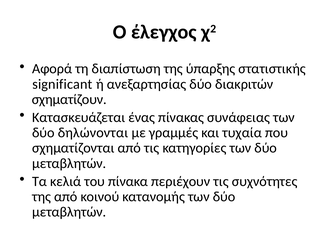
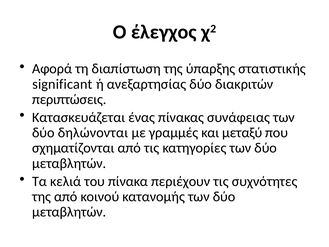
σχηματίζουν: σχηματίζουν -> περιπτώσεις (69, 99)
τυχαία: τυχαία -> μεταξύ (242, 133)
